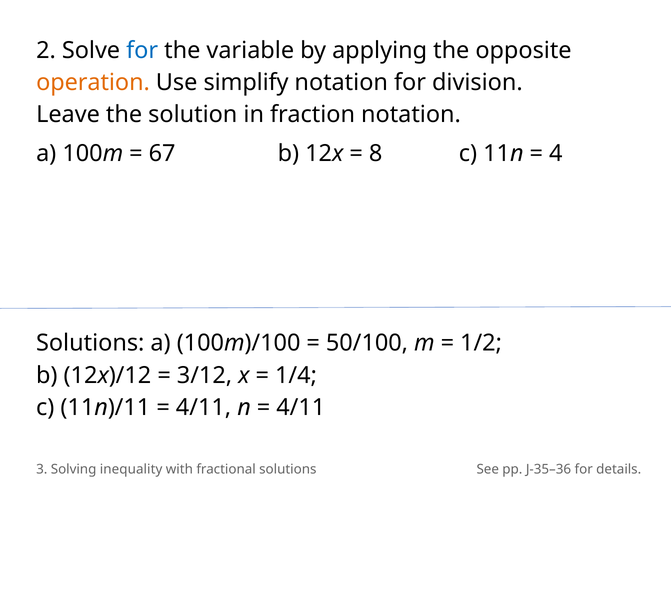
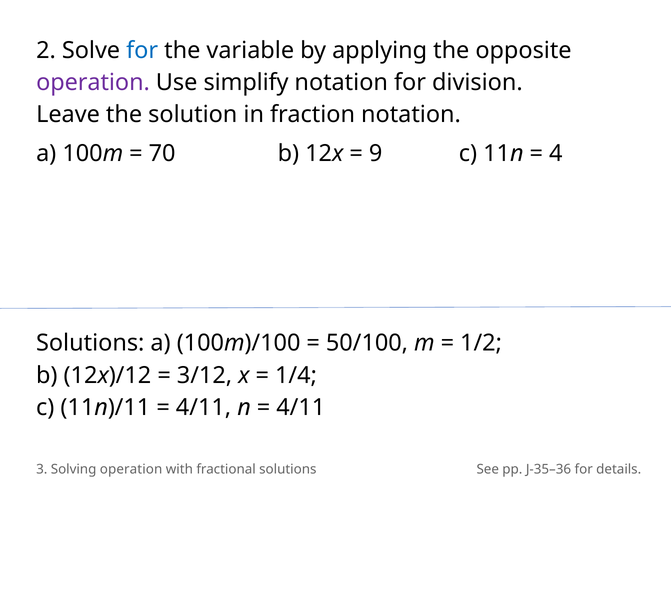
operation colour: orange -> purple (93, 82)
67: 67 -> 70 (162, 153)
8: 8 -> 9 (376, 153)
Solving inequality: inequality -> operation (131, 469)
